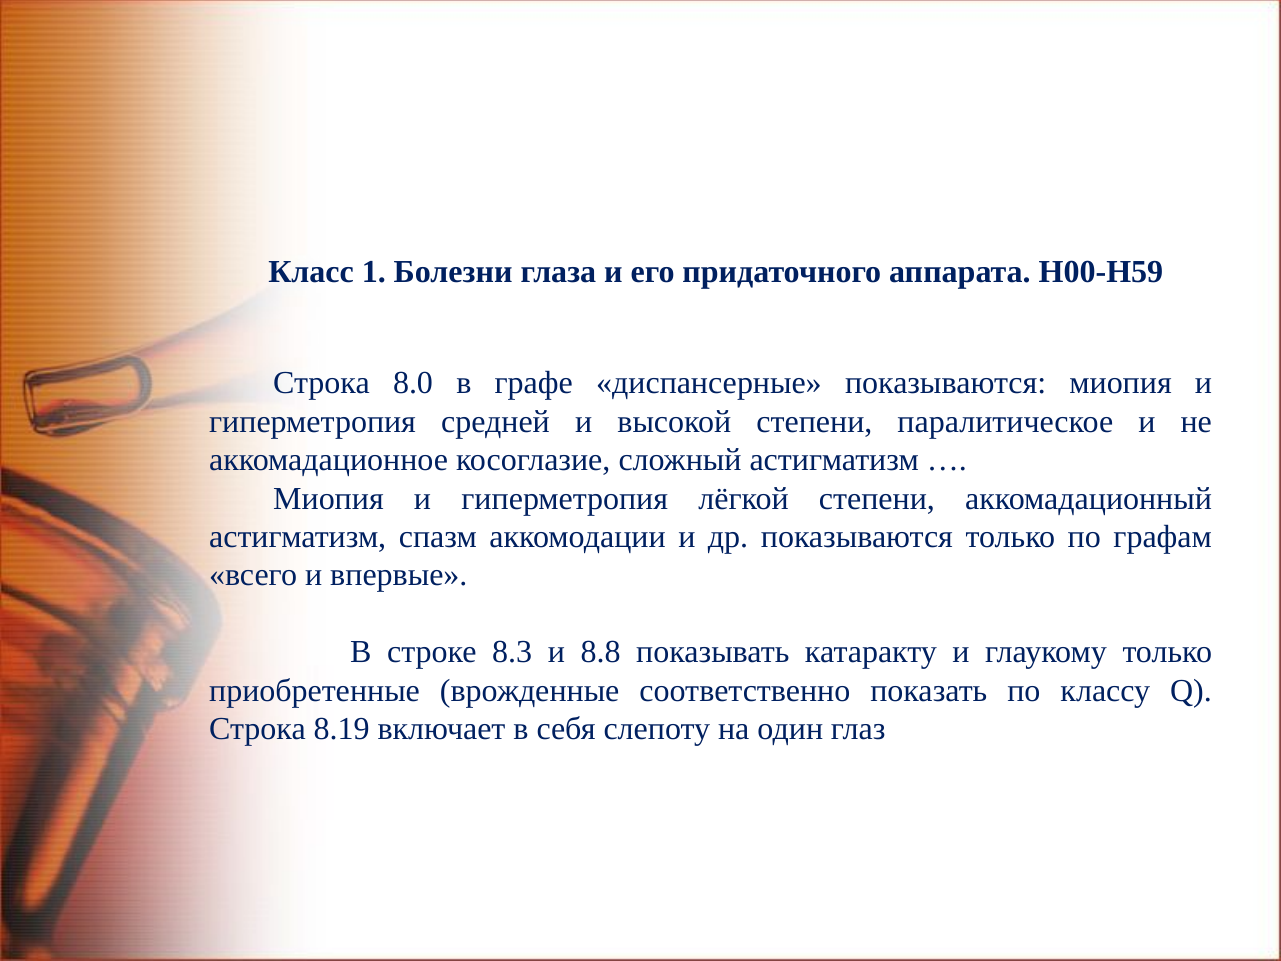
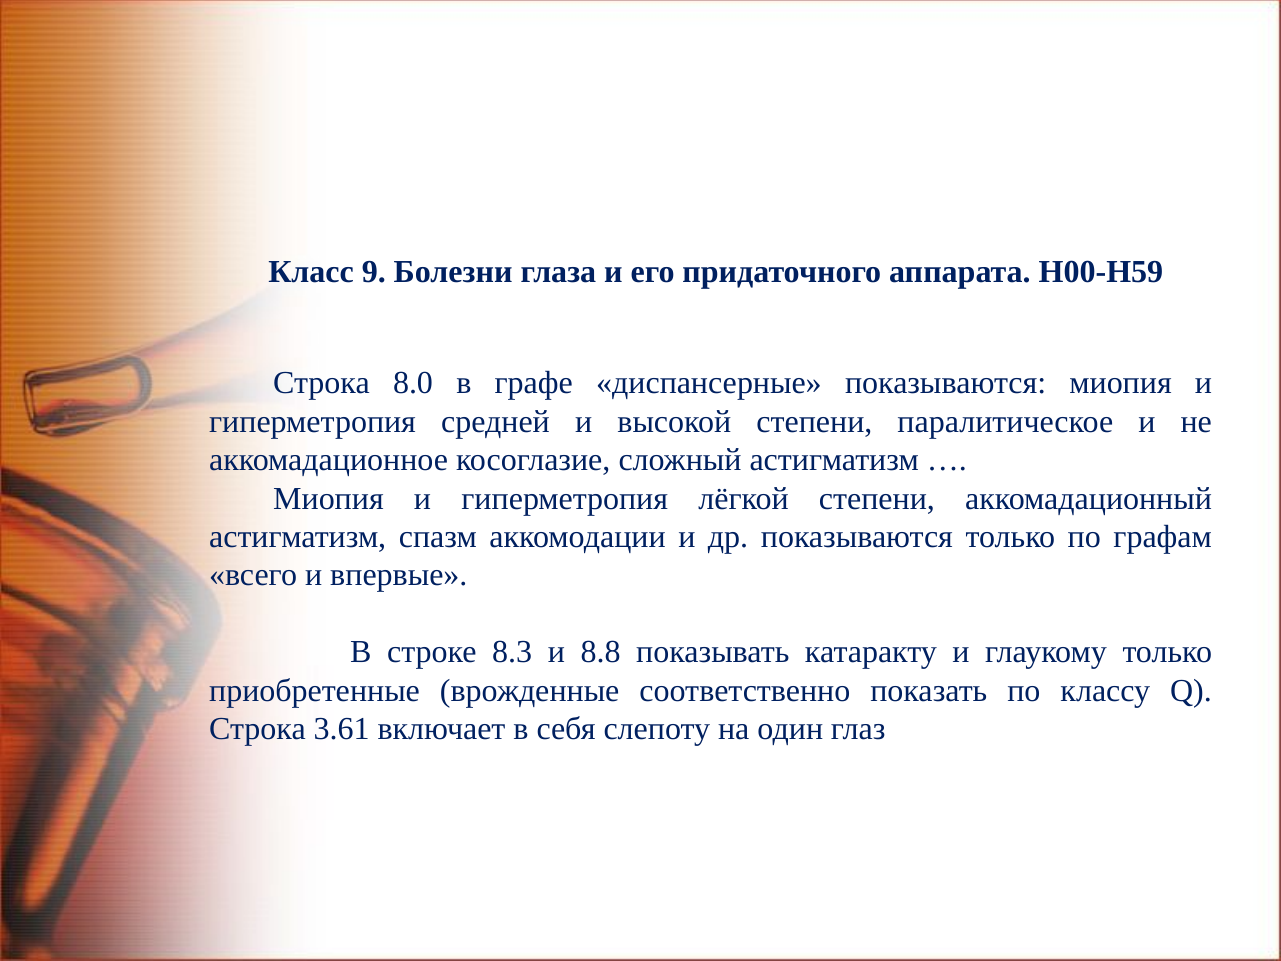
1: 1 -> 9 (374, 272)
8.19: 8.19 -> 3.61 (342, 729)
